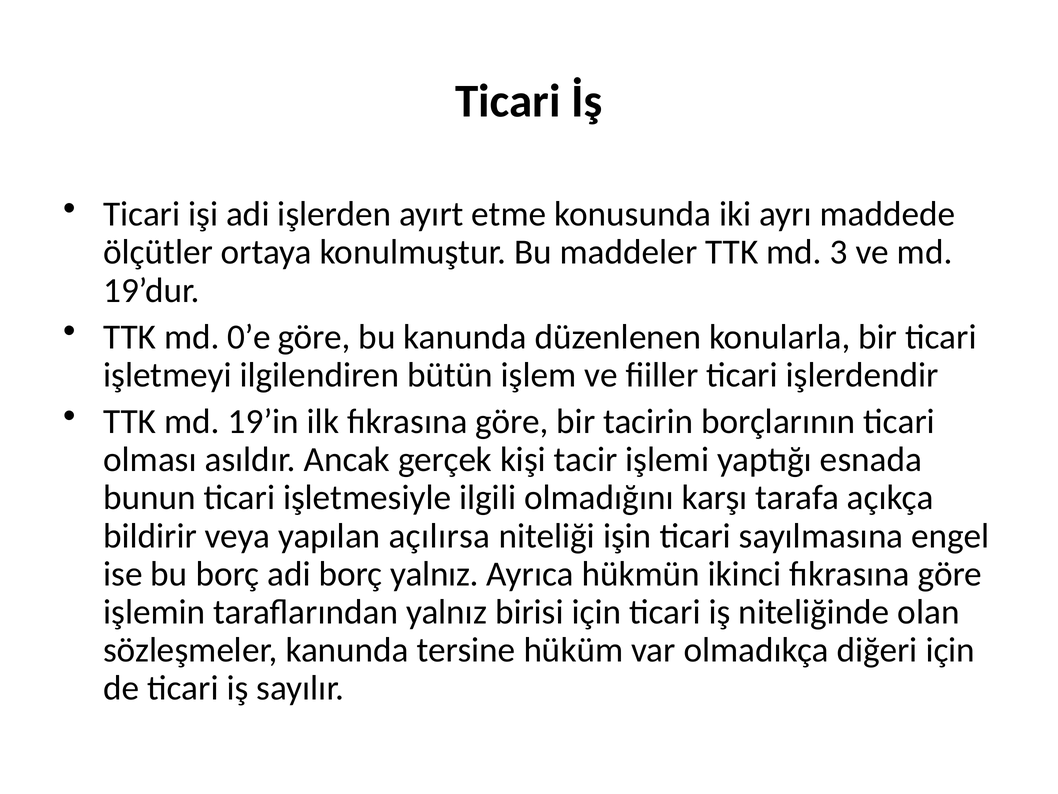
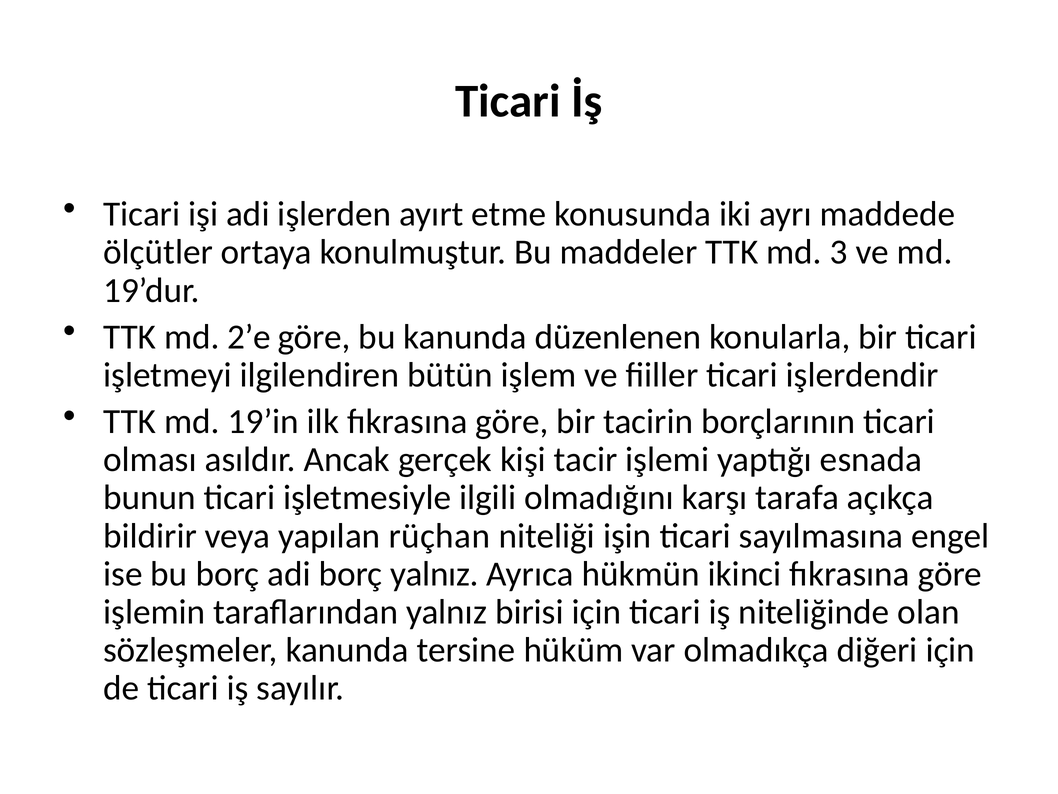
0’e: 0’e -> 2’e (249, 337)
açılırsa: açılırsa -> rüçhan (439, 536)
